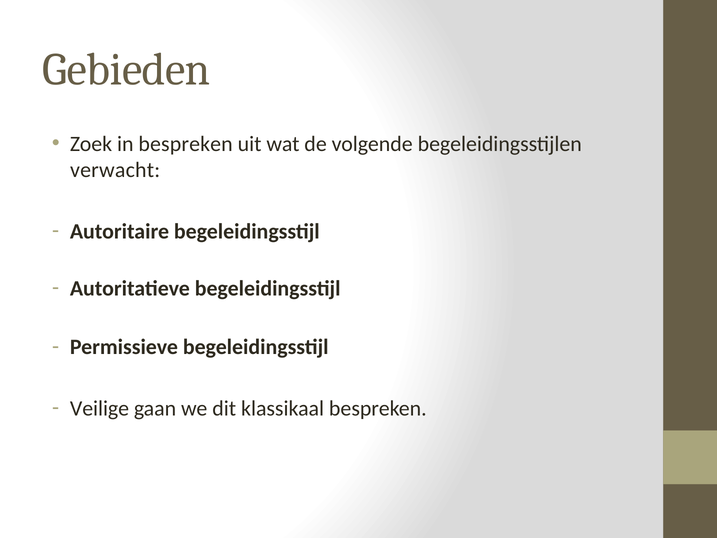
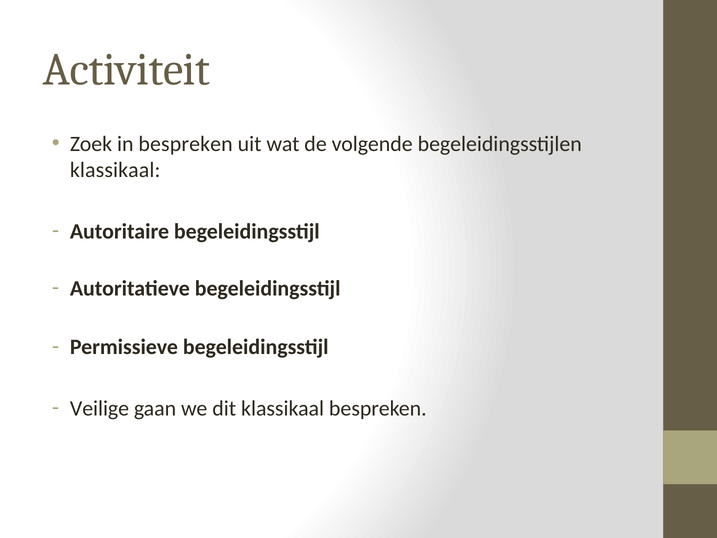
Gebieden: Gebieden -> Activiteit (126, 70)
verwacht: verwacht -> klassikaal (115, 170)
